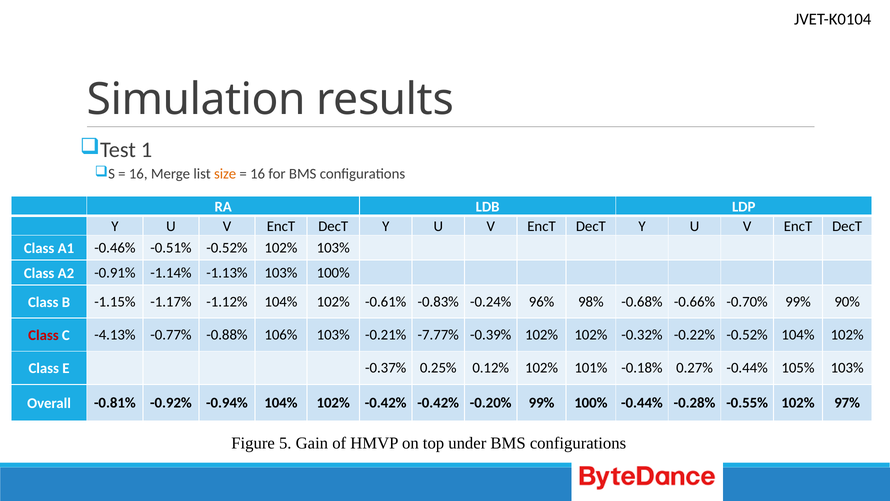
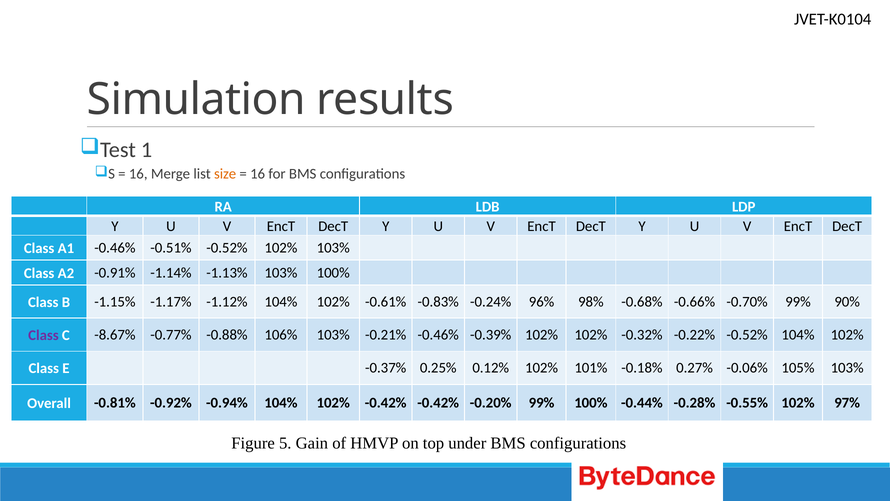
Class colour: red -> purple (43, 335)
-4.13%: -4.13% -> -8.67% (115, 335)
-0.21% -7.77%: -7.77% -> -0.46% (438, 335)
0.27% -0.44%: -0.44% -> -0.06% (747, 368)
